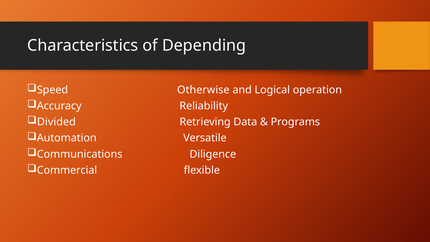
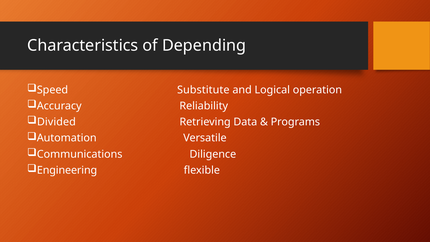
Otherwise: Otherwise -> Substitute (203, 90)
Commercial: Commercial -> Engineering (67, 170)
